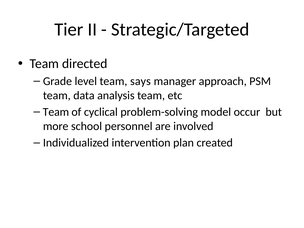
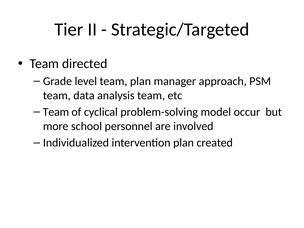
team says: says -> plan (140, 81)
